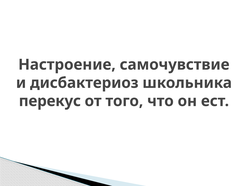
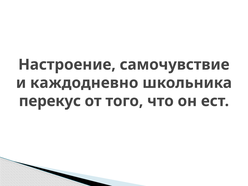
дисбактериоз: дисбактериоз -> каждодневно (84, 83)
